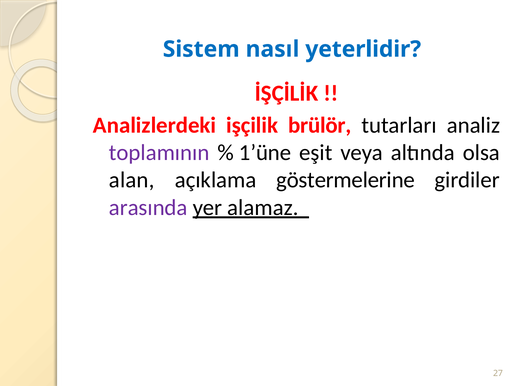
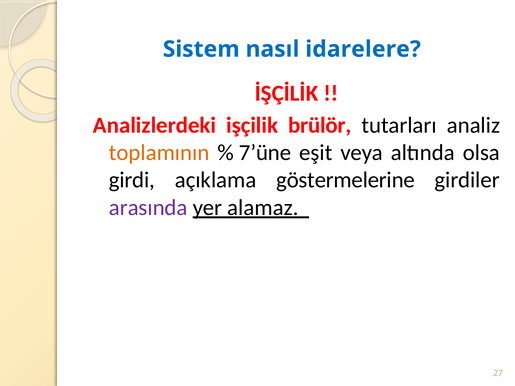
yeterlidir: yeterlidir -> idarelere (363, 49)
toplamının colour: purple -> orange (159, 153)
1’üne: 1’üne -> 7’üne (265, 153)
alan: alan -> girdi (132, 180)
